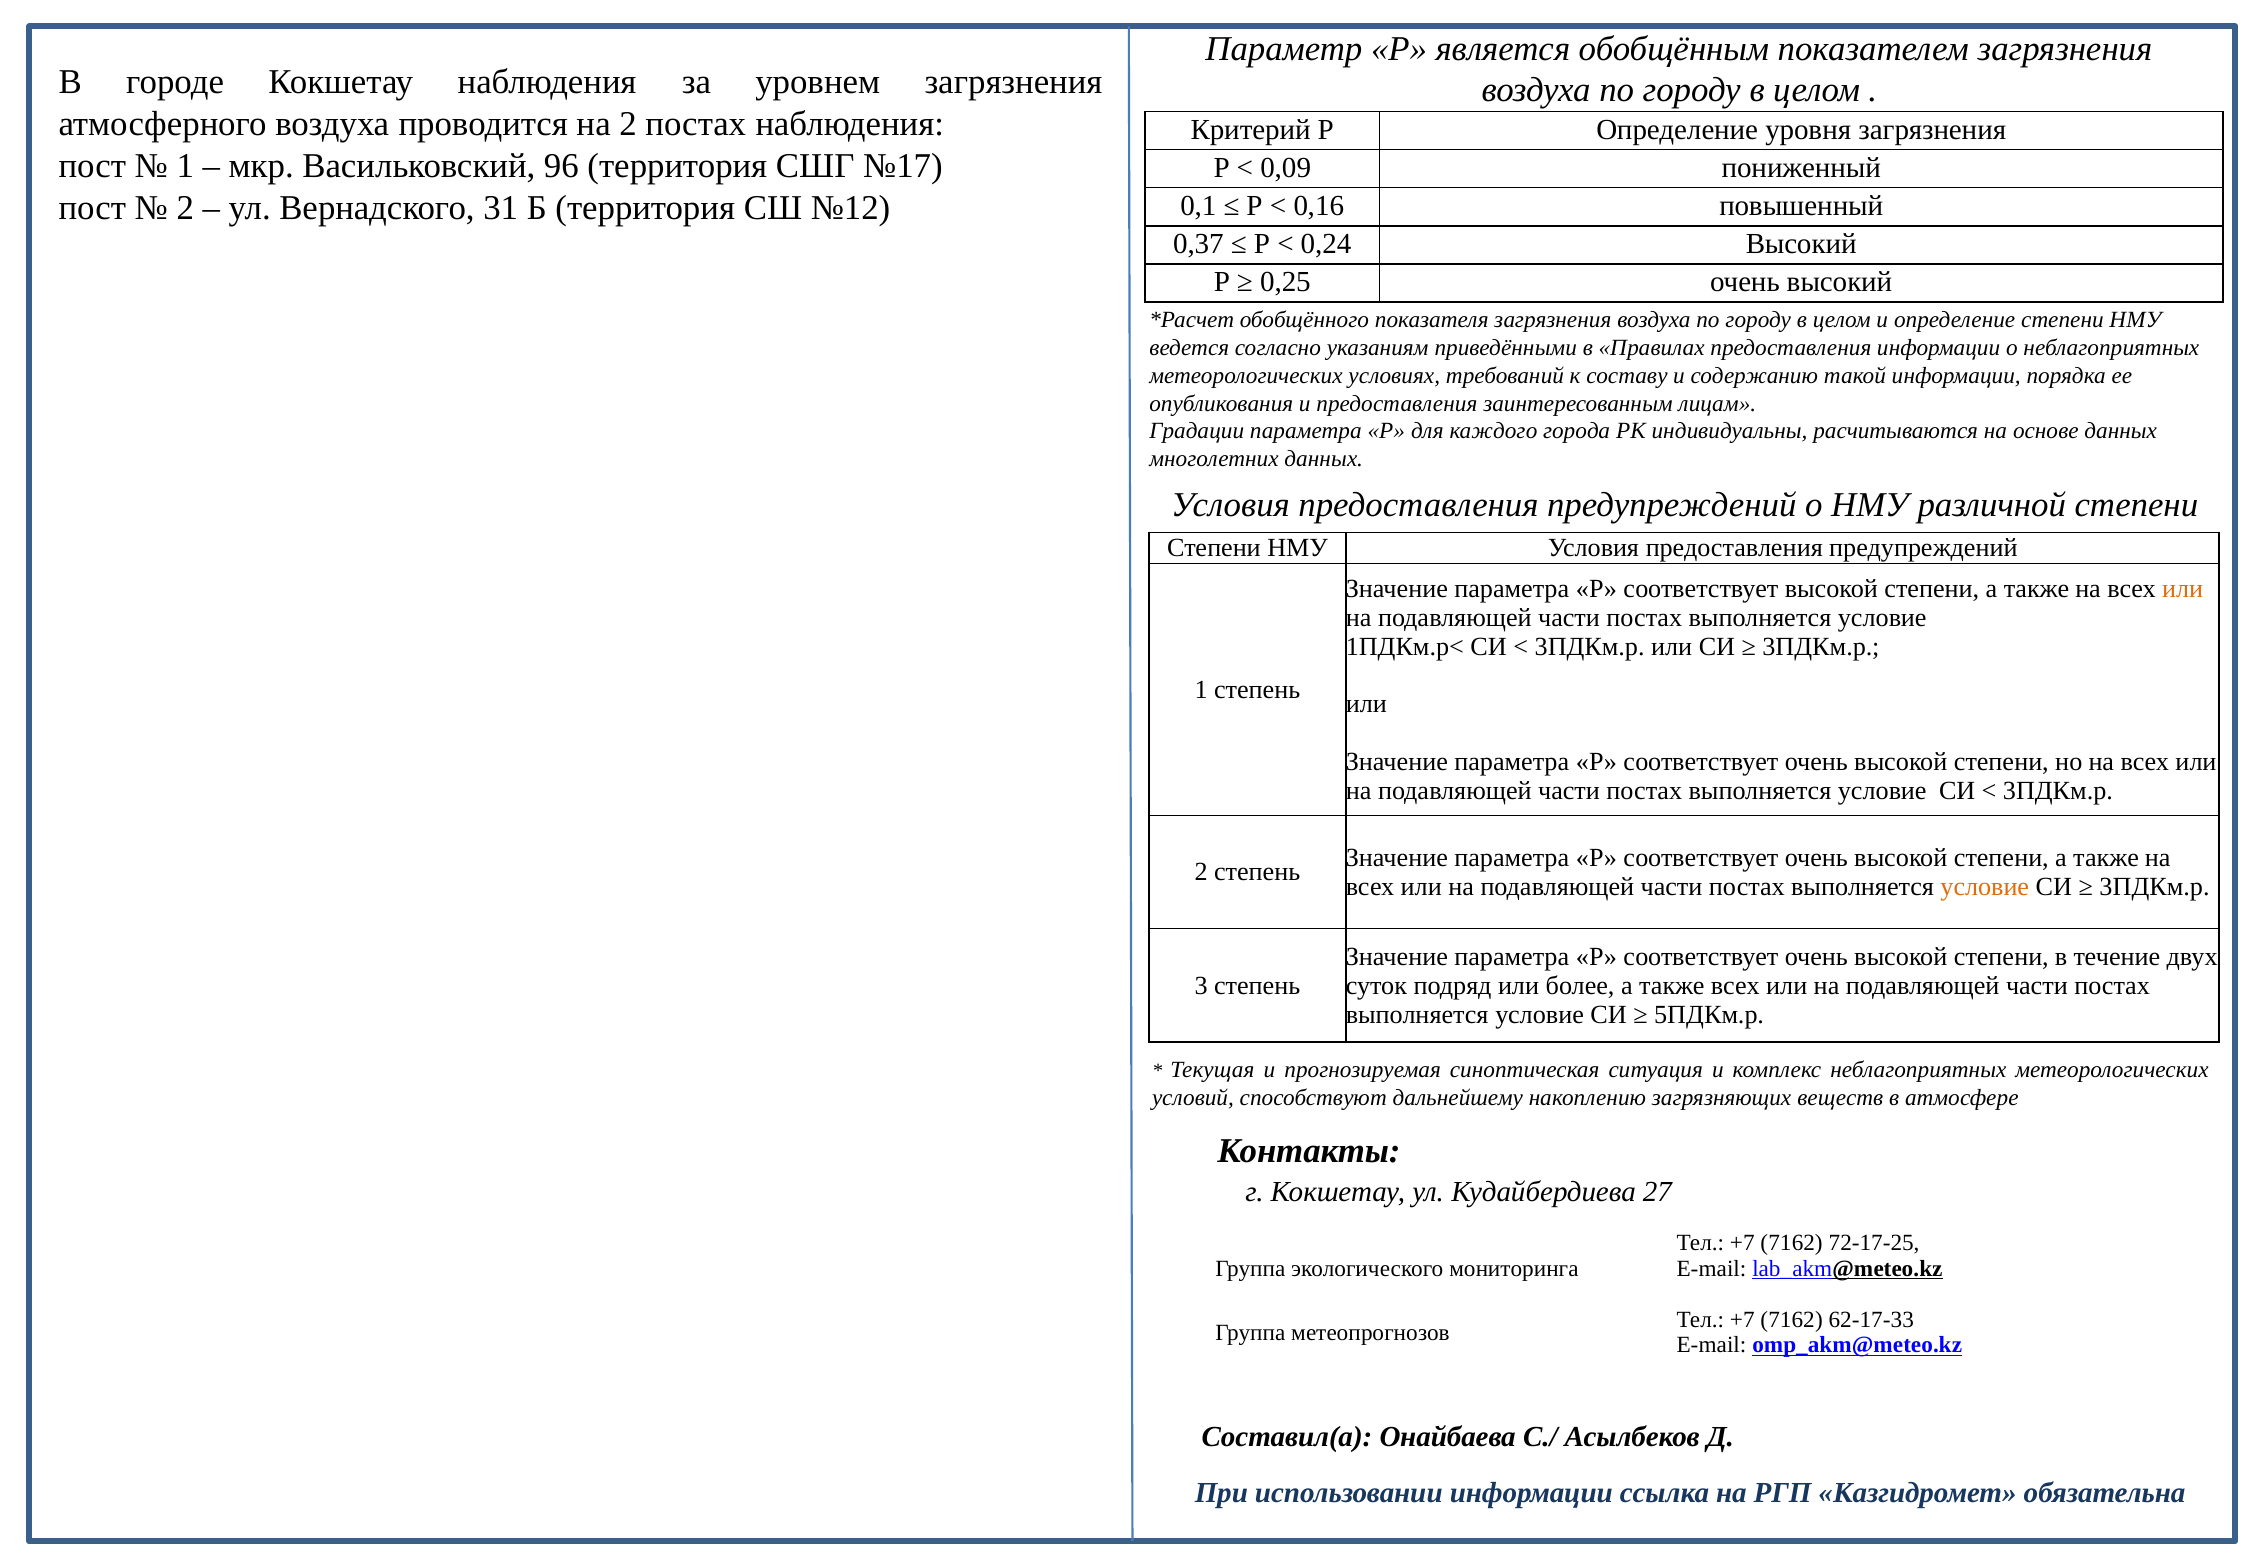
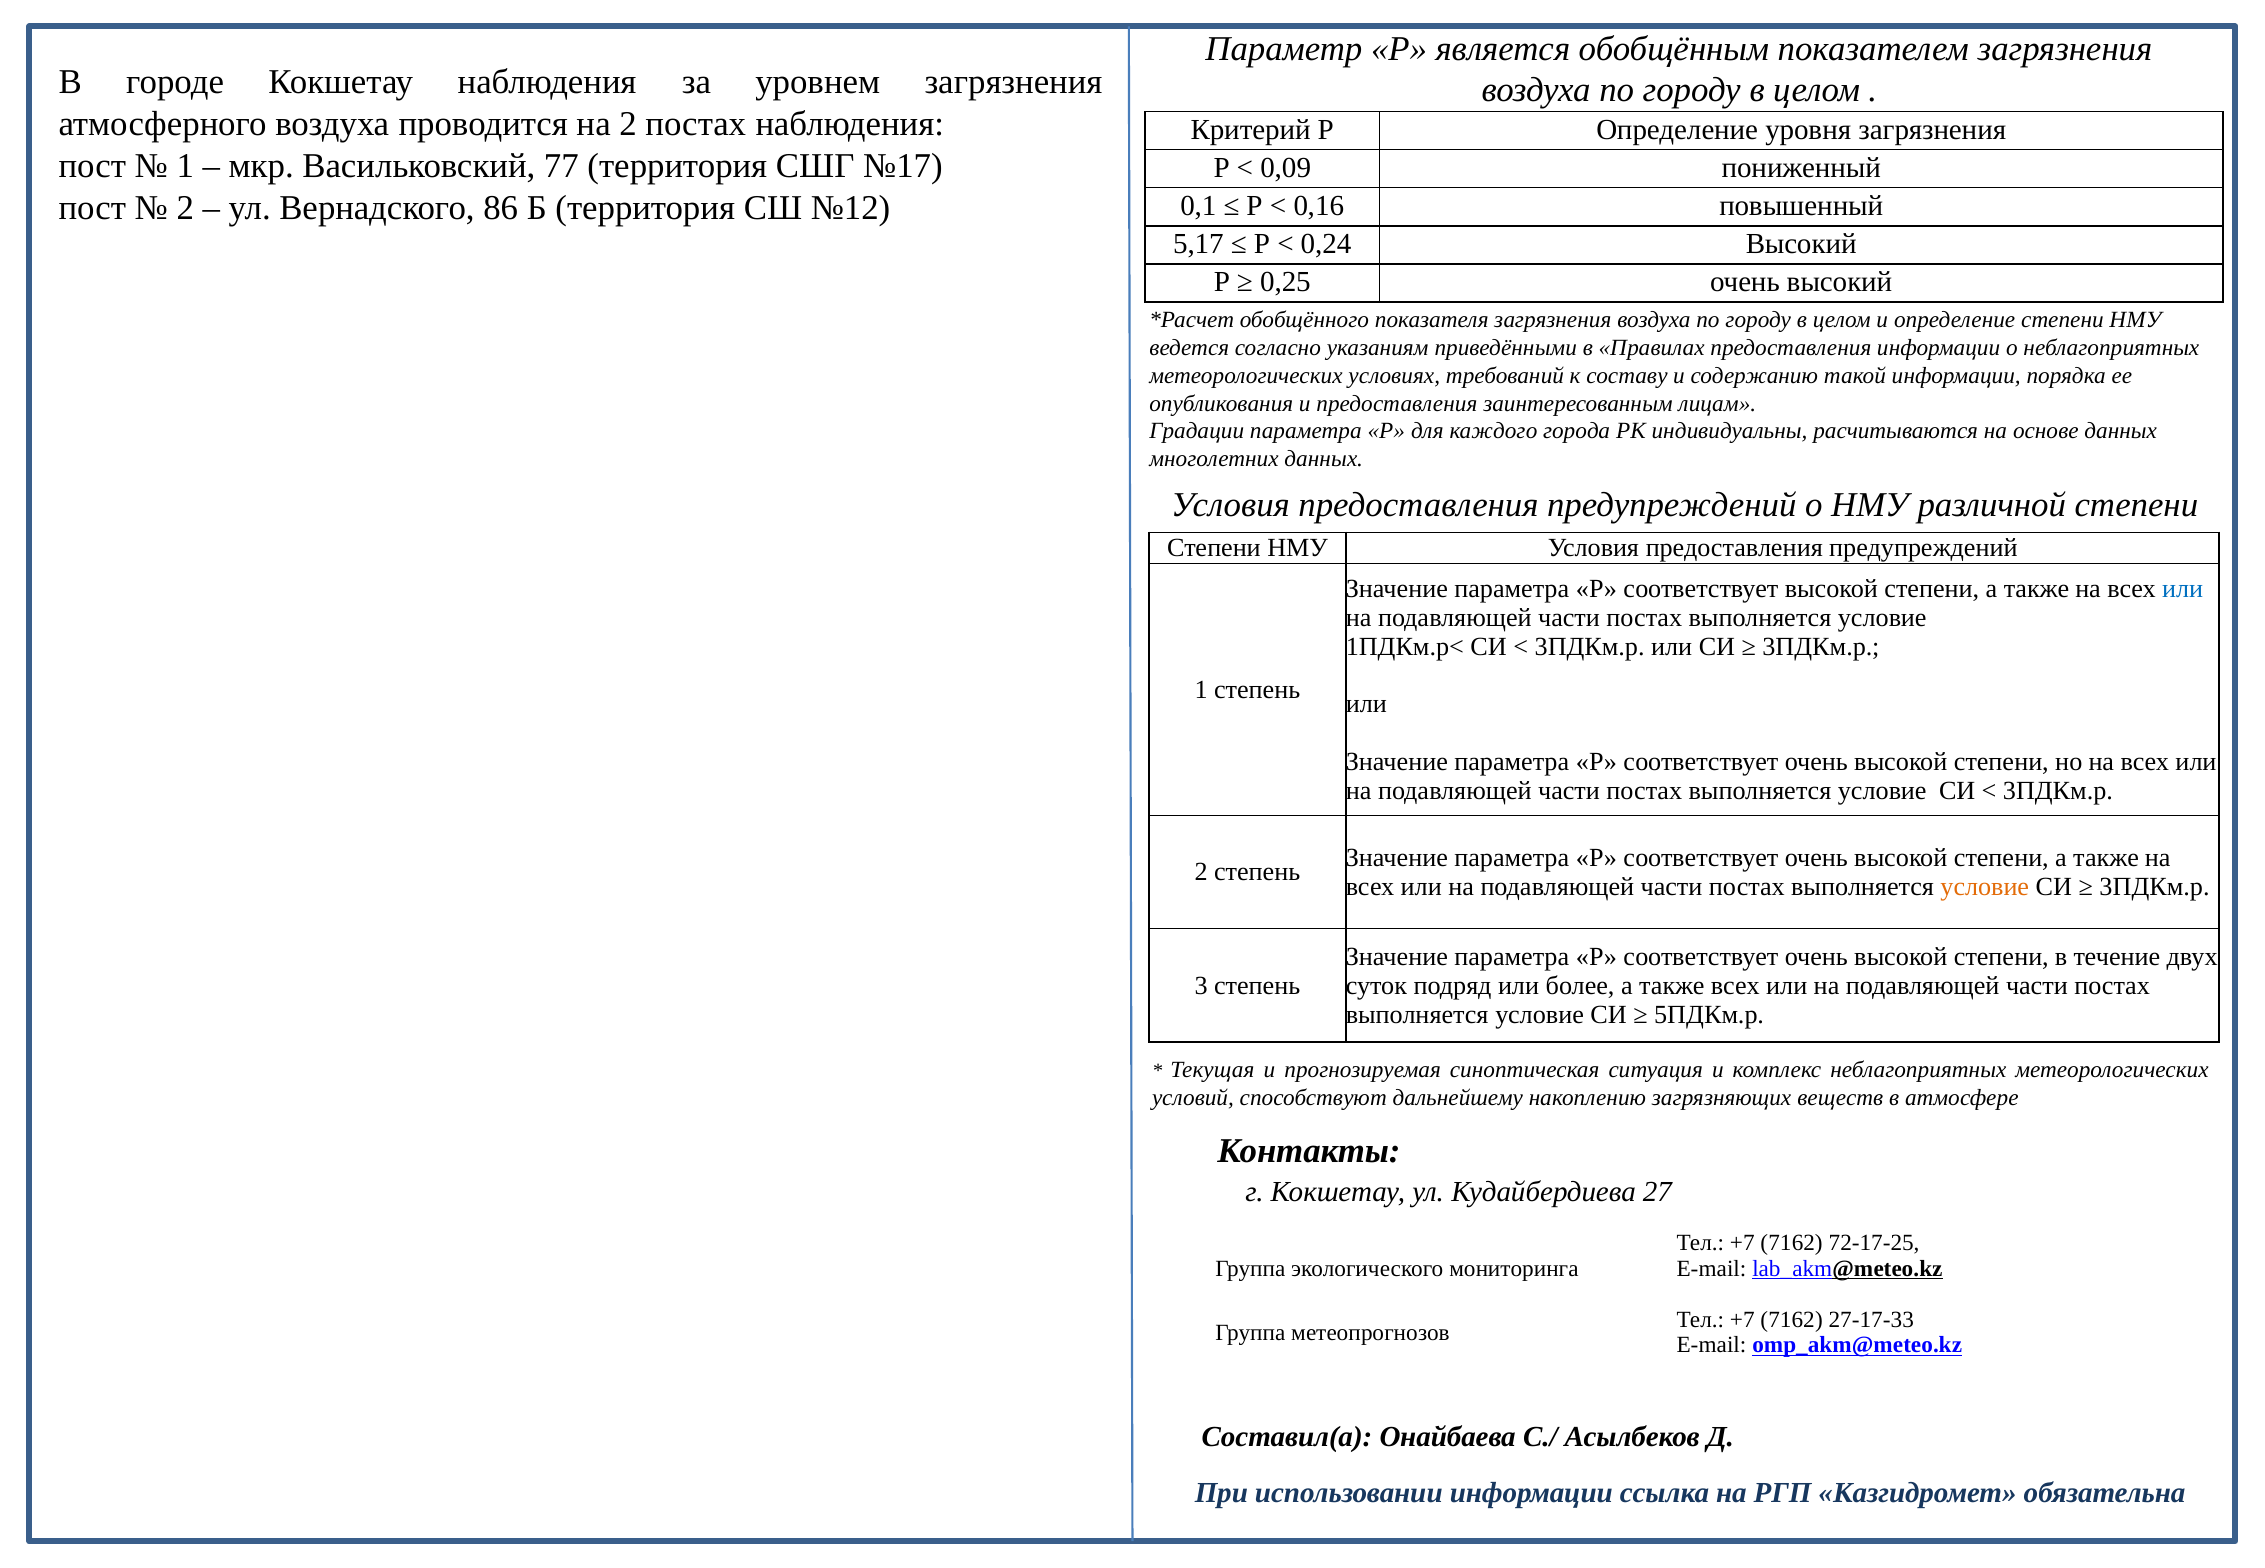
96: 96 -> 77 (561, 166)
31: 31 -> 86 (501, 208)
0,37: 0,37 -> 5,17 (1198, 244)
или colour: orange -> blue (2183, 588)
62-17-33: 62-17-33 -> 27-17-33 (1871, 1319)
